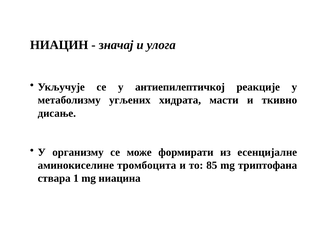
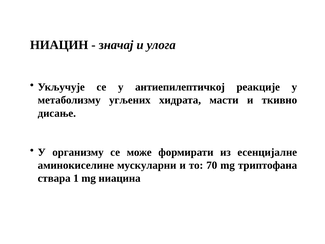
тромбоцита: тромбоцита -> мускуларни (147, 165)
85: 85 -> 70 (212, 165)
